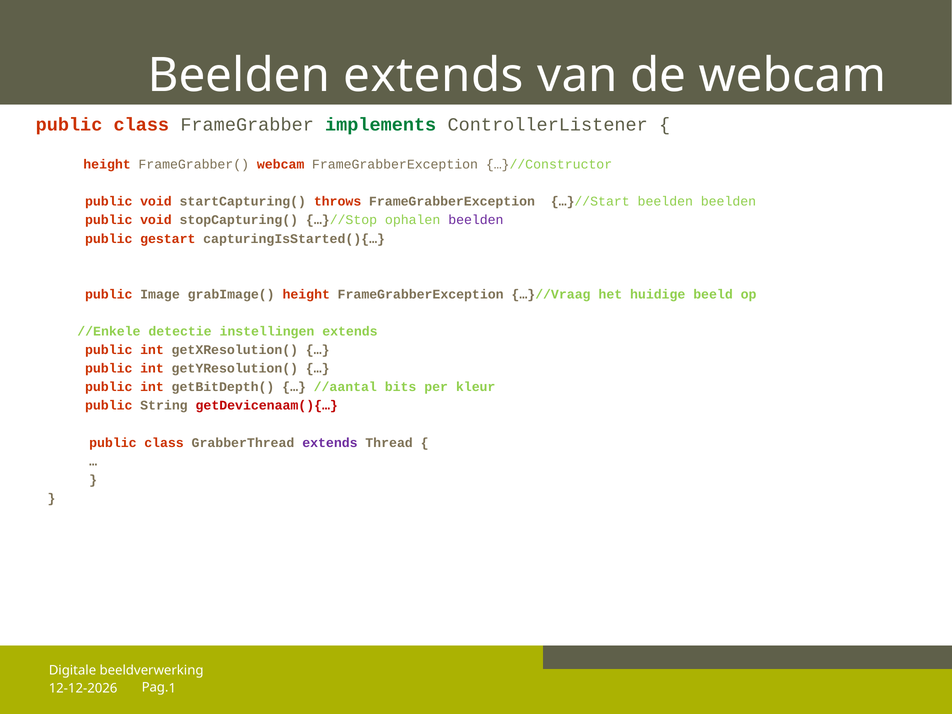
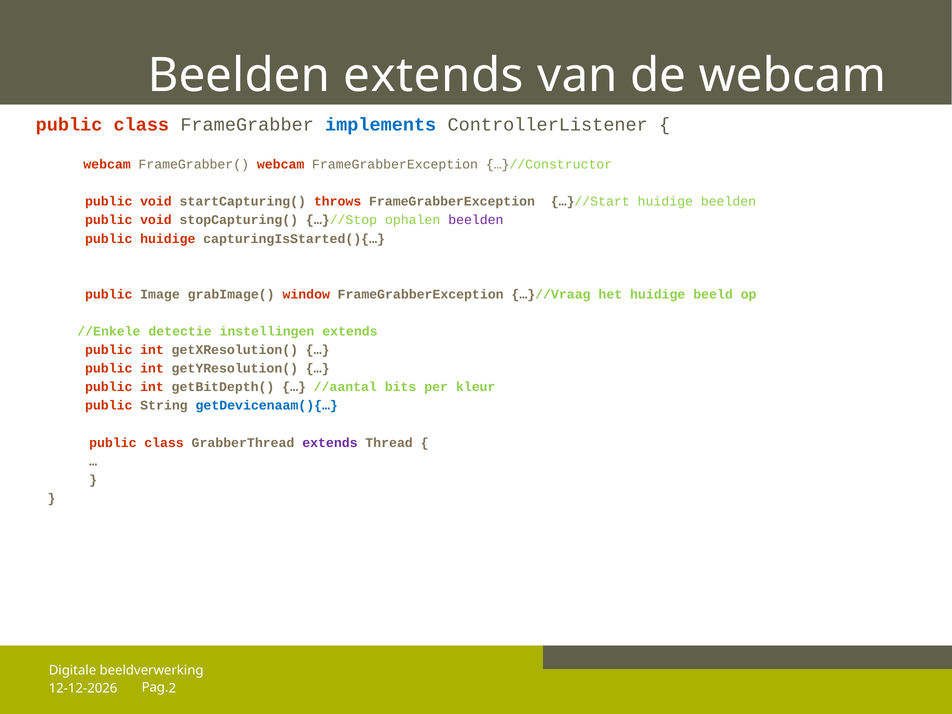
implements colour: green -> blue (381, 125)
height: height -> webcam (107, 164)
…}//Start beelden: beelden -> huidige (665, 202)
public gestart: gestart -> huidige (168, 239)
grabImage( height: height -> window (306, 294)
getDevicenaam(){… colour: red -> blue (267, 406)
1: 1 -> 2 (172, 688)
